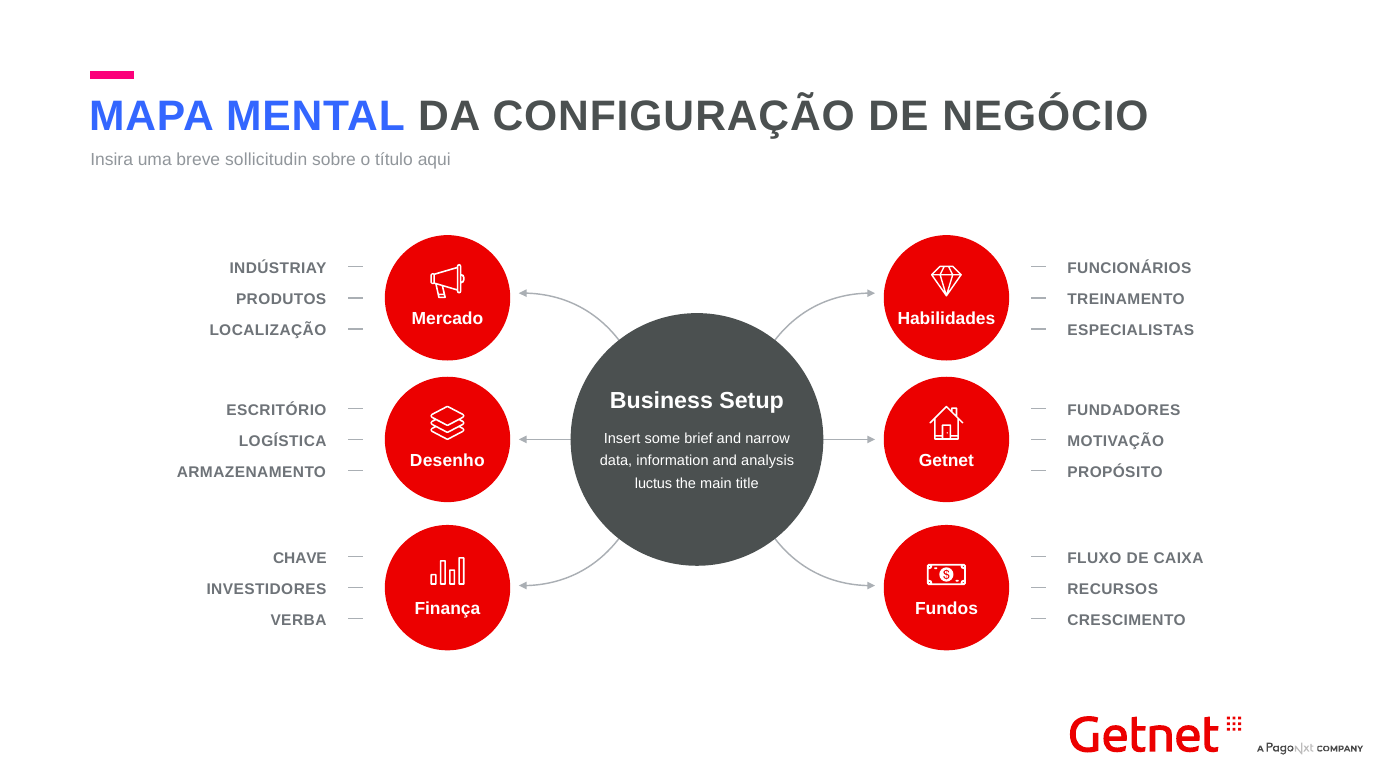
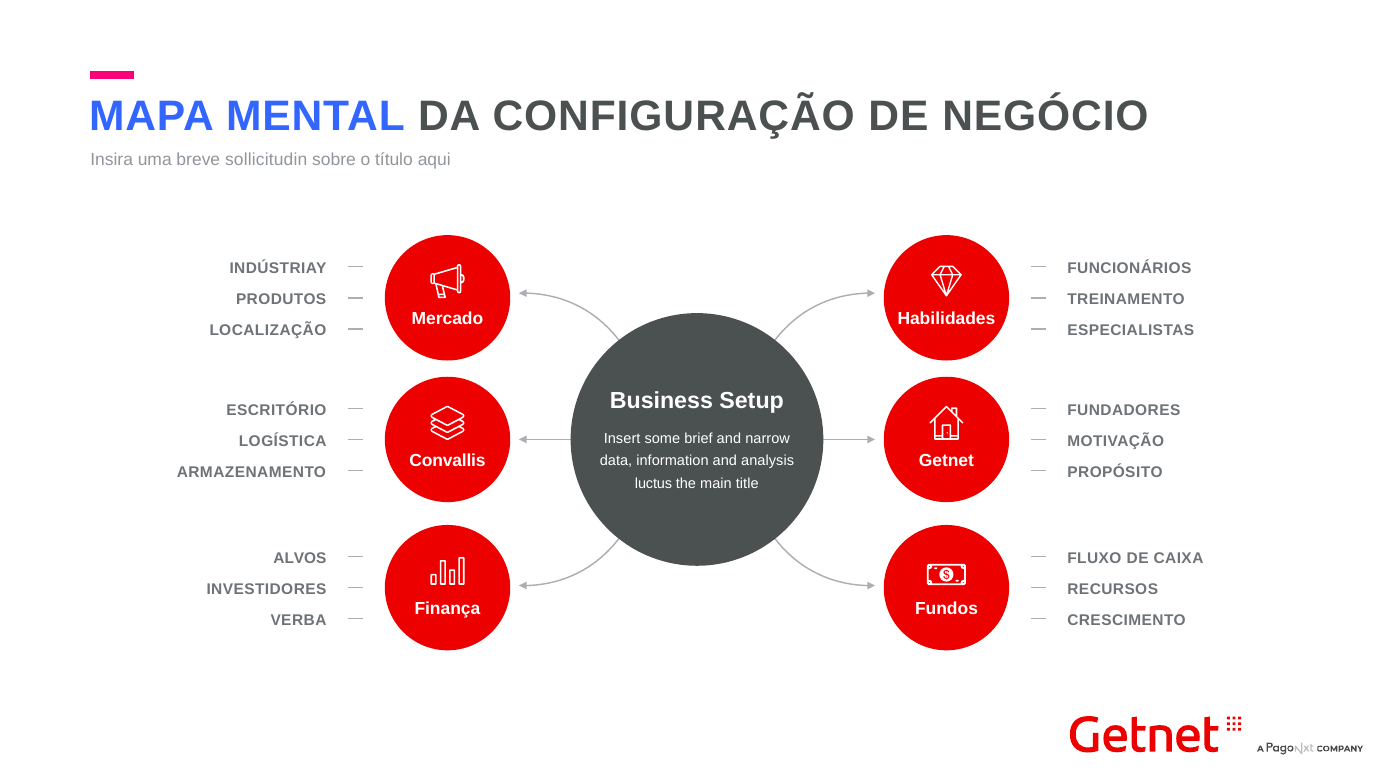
Desenho: Desenho -> Convallis (448, 461)
CHAVE: CHAVE -> ALVOS (300, 558)
